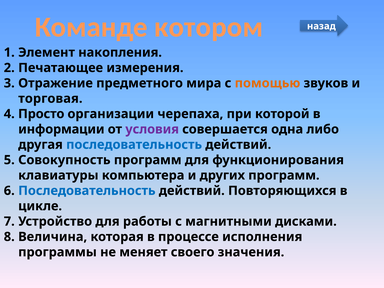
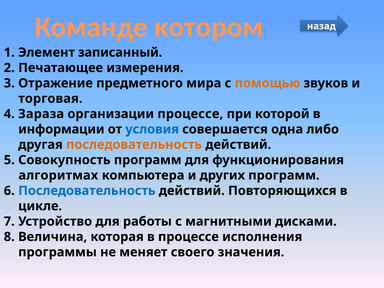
накопления: накопления -> записанный (120, 52)
Просто: Просто -> Зараза (41, 114)
организации черепаха: черепаха -> процессе (190, 114)
условия colour: purple -> blue (152, 129)
последовательность colour: blue -> orange (134, 145)
клавиатуры: клавиатуры -> алгоритмах (58, 175)
